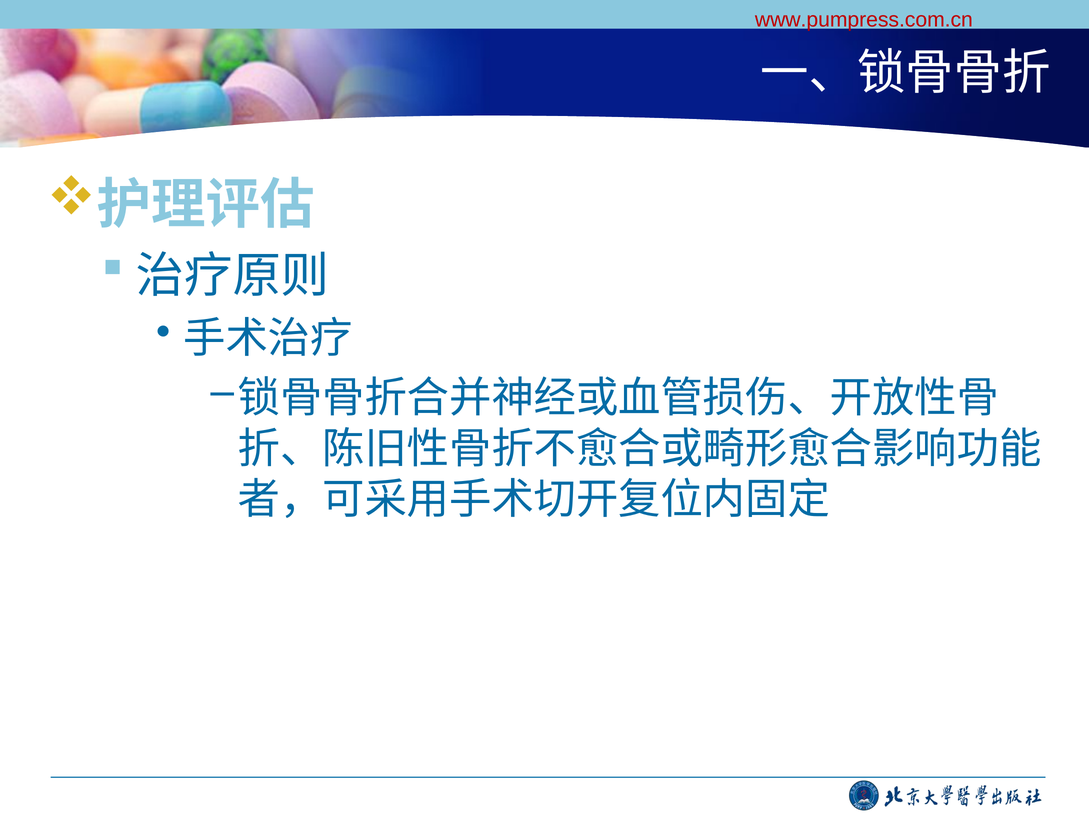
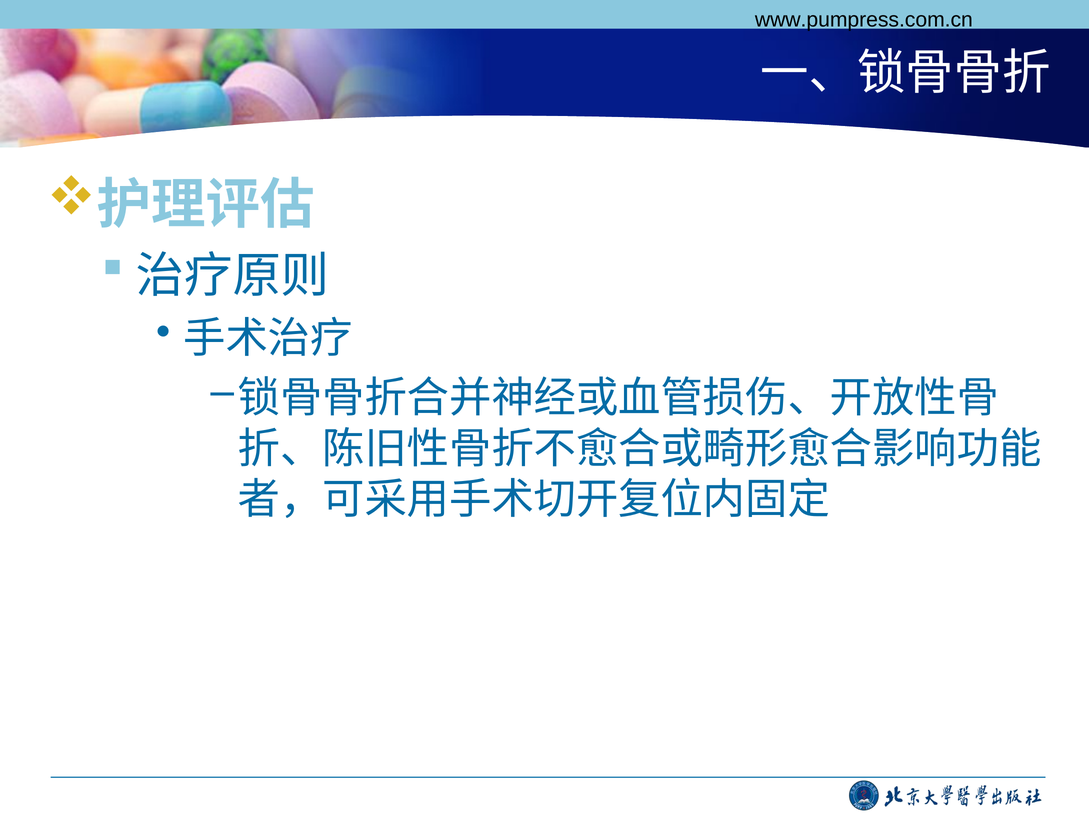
www.pumpress.com.cn colour: red -> black (864, 20)
